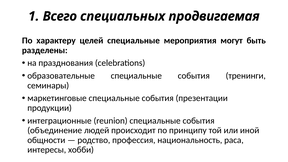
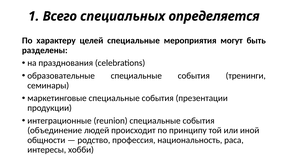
продвигаемая: продвигаемая -> определяется (214, 16)
